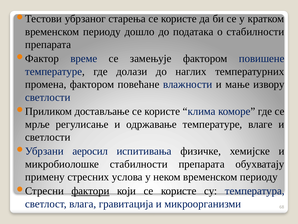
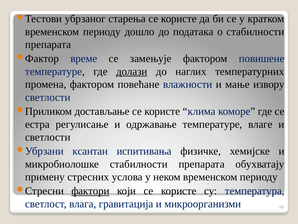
долази underline: none -> present (132, 71)
мрље: мрље -> естра (37, 124)
аеросил: аеросил -> ксантан (90, 151)
